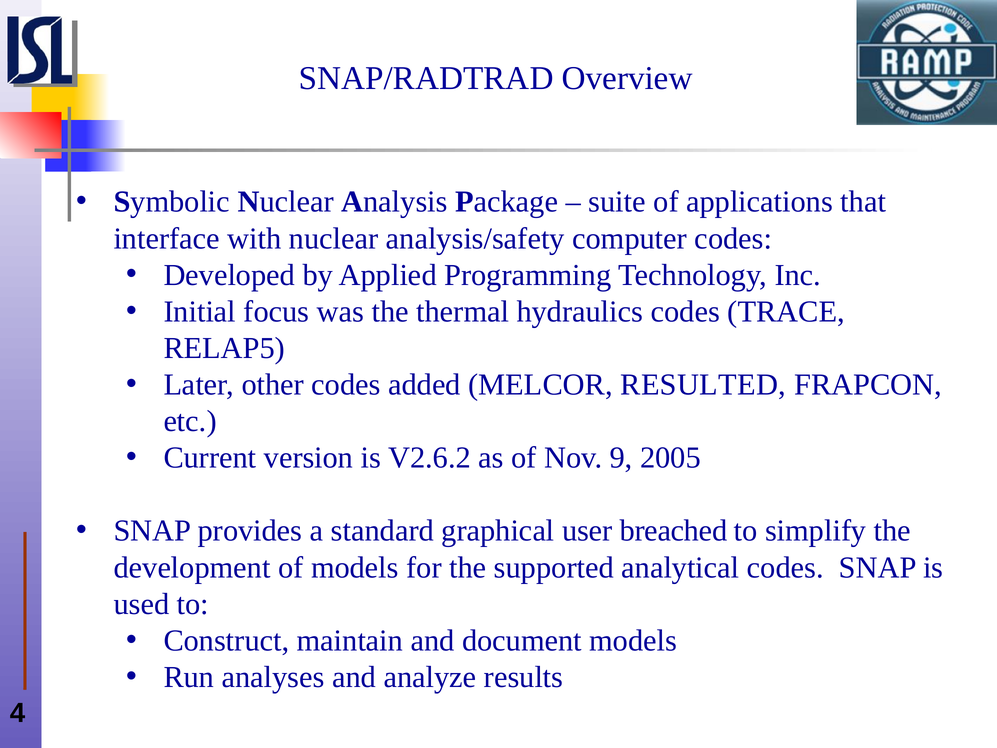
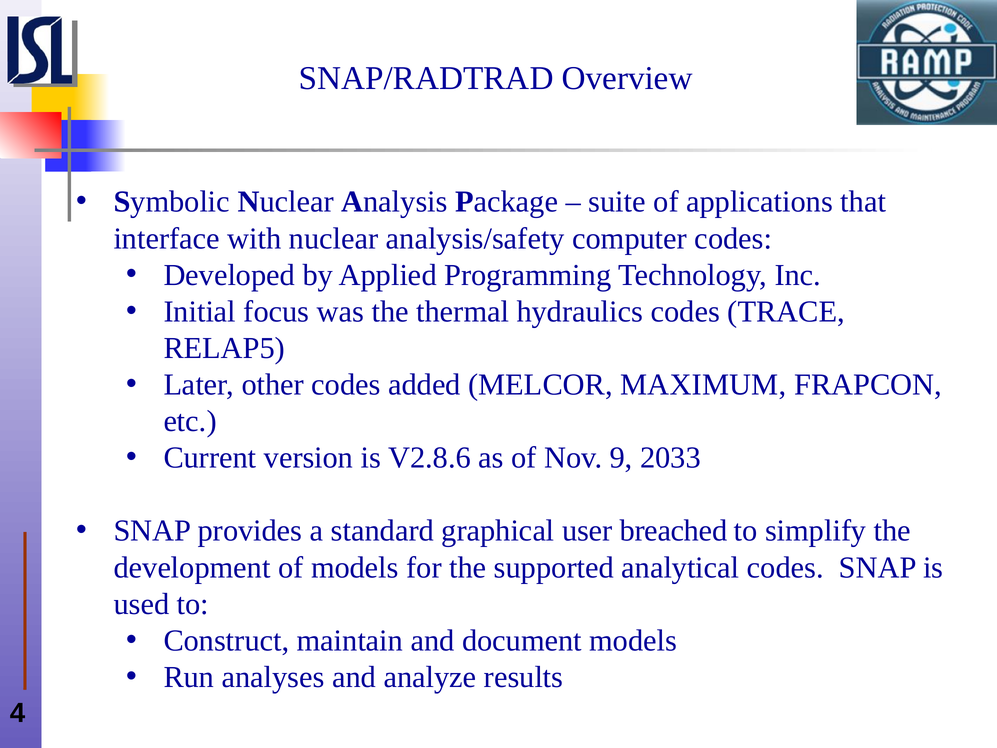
RESULTED: RESULTED -> MAXIMUM (703, 385)
V2.6.2: V2.6.2 -> V2.8.6 (430, 458)
2005: 2005 -> 2033 (670, 458)
